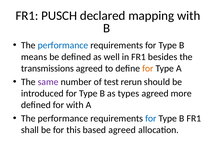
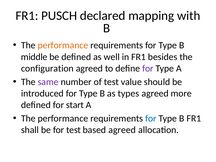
performance colour: blue -> orange (63, 45)
means: means -> middle (34, 57)
transmissions: transmissions -> configuration (47, 68)
for colour: orange -> purple (148, 68)
rerun: rerun -> value (131, 82)
for with: with -> start (75, 105)
for this: this -> test (74, 130)
